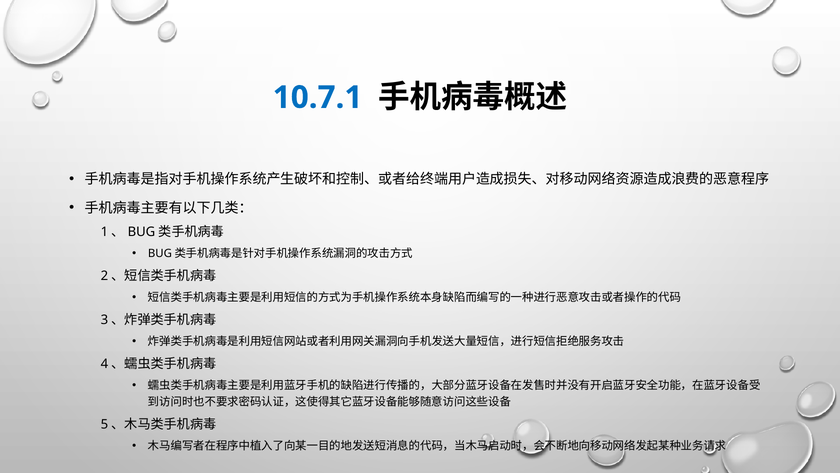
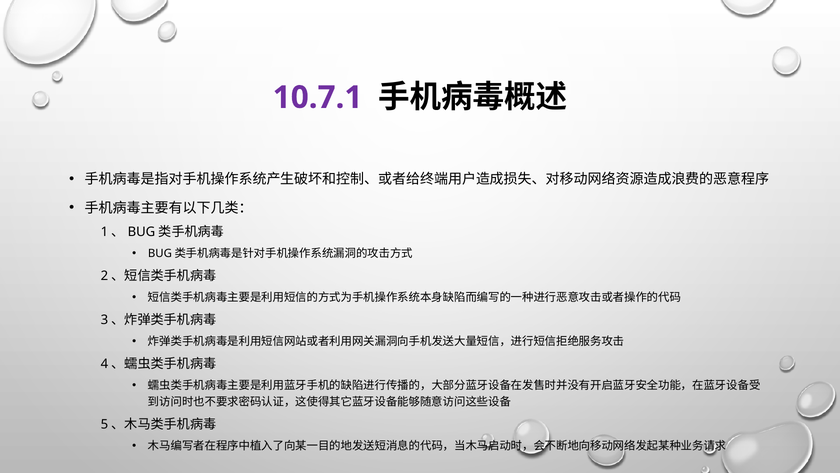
10.7.1 colour: blue -> purple (318, 97)
